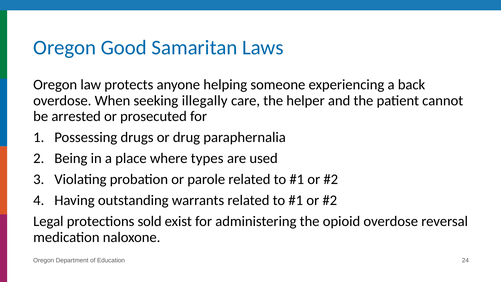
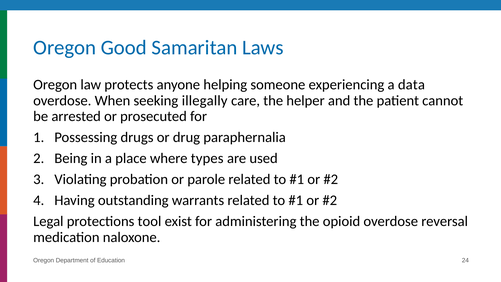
back: back -> data (411, 85)
sold: sold -> tool (150, 221)
